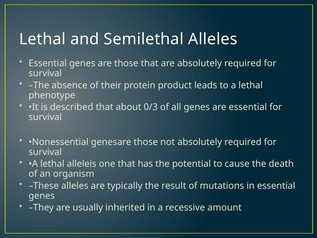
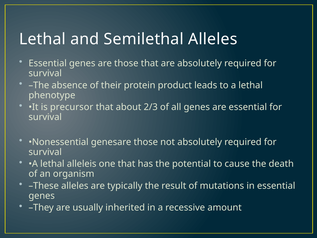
described: described -> precursor (72, 107)
0/3: 0/3 -> 2/3 (151, 107)
